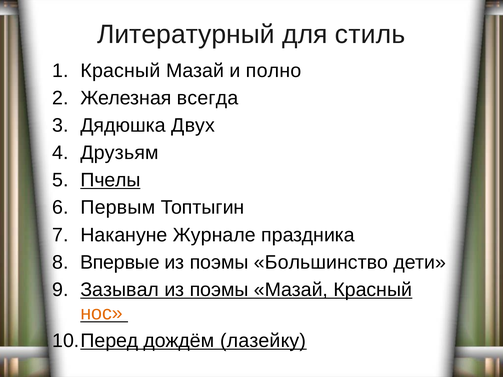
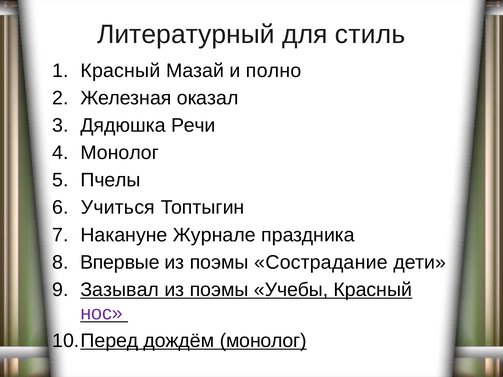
всегда: всегда -> оказал (208, 98)
Двух: Двух -> Речи (193, 125)
Друзьям: Друзьям -> Монолог (120, 153)
Пчелы underline: present -> none (110, 180)
Первым: Первым -> Учиться (118, 208)
Большинство: Большинство -> Сострадание (321, 262)
поэмы Мазай: Мазай -> Учебы (291, 290)
нос colour: orange -> purple (102, 313)
дождём лазейку: лазейку -> монолог (263, 341)
